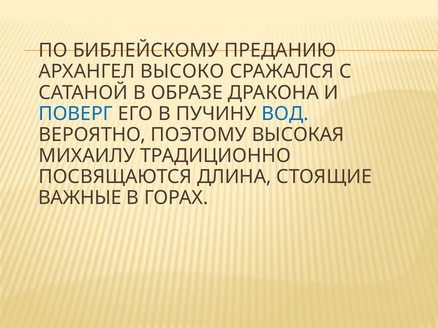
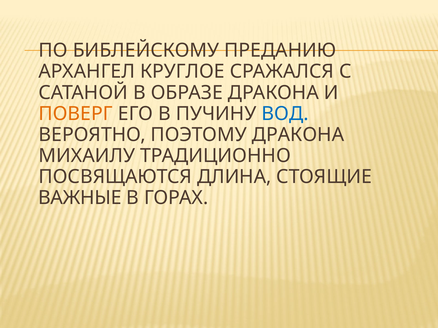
ВЫСОКО: ВЫСОКО -> КРУГЛОЕ (182, 72)
ПОВЕРГ colour: blue -> orange (76, 114)
ПОЭТОМУ ВЫСОКАЯ: ВЫСОКАЯ -> ДРАКОНА (298, 135)
